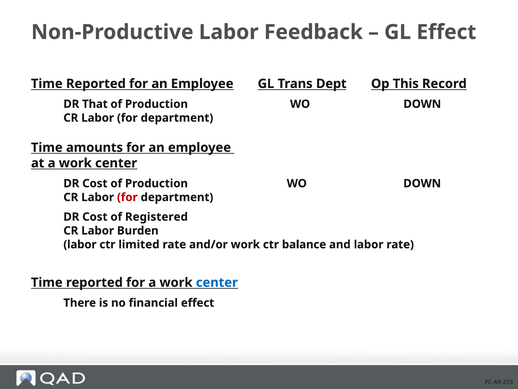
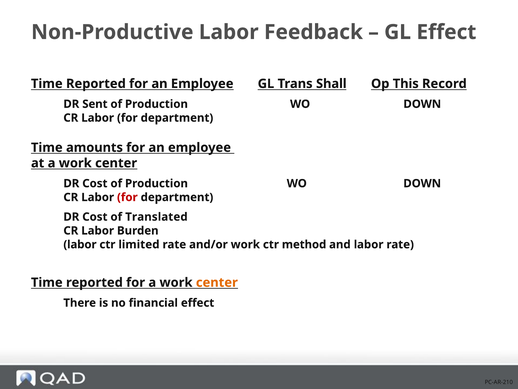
Dept: Dept -> Shall (331, 84)
That: That -> Sent (95, 104)
Registered: Registered -> Translated (156, 217)
balance: balance -> method (304, 244)
center colour: blue -> orange (217, 282)
